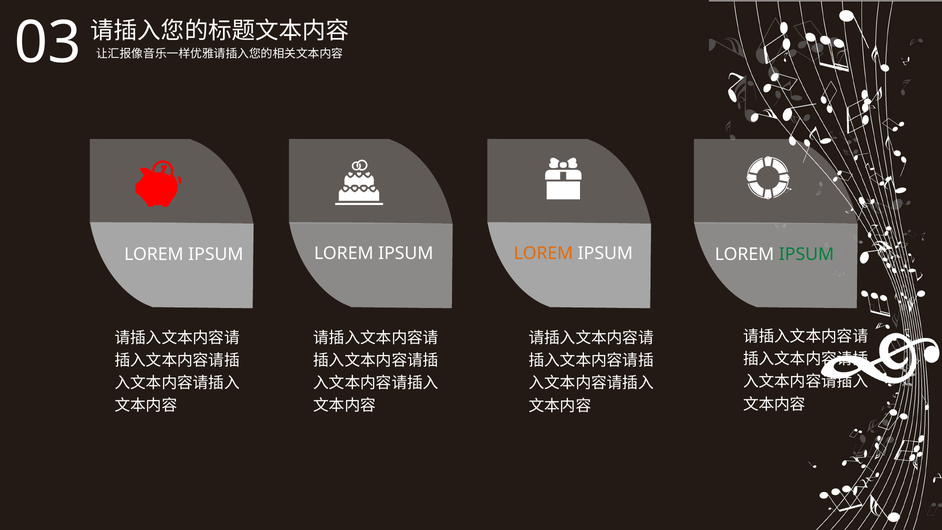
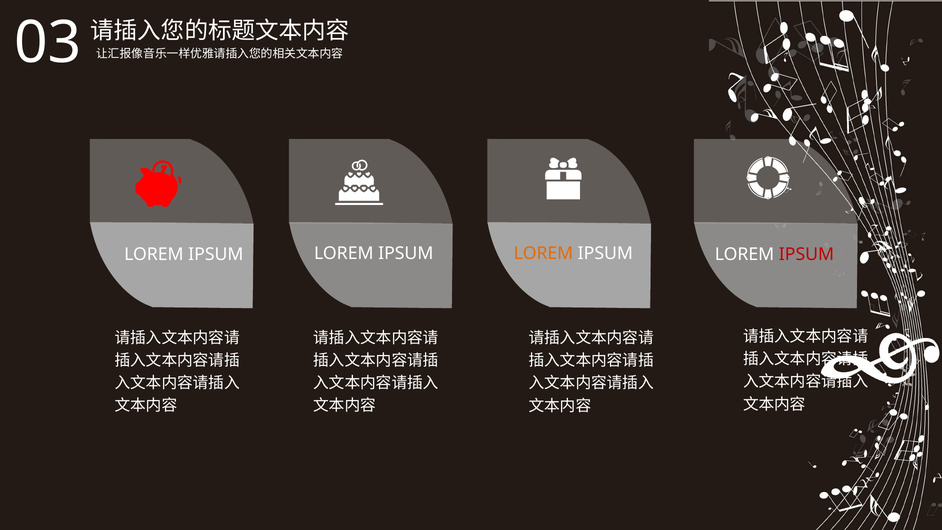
IPSUM colour: green -> red (806, 254)
